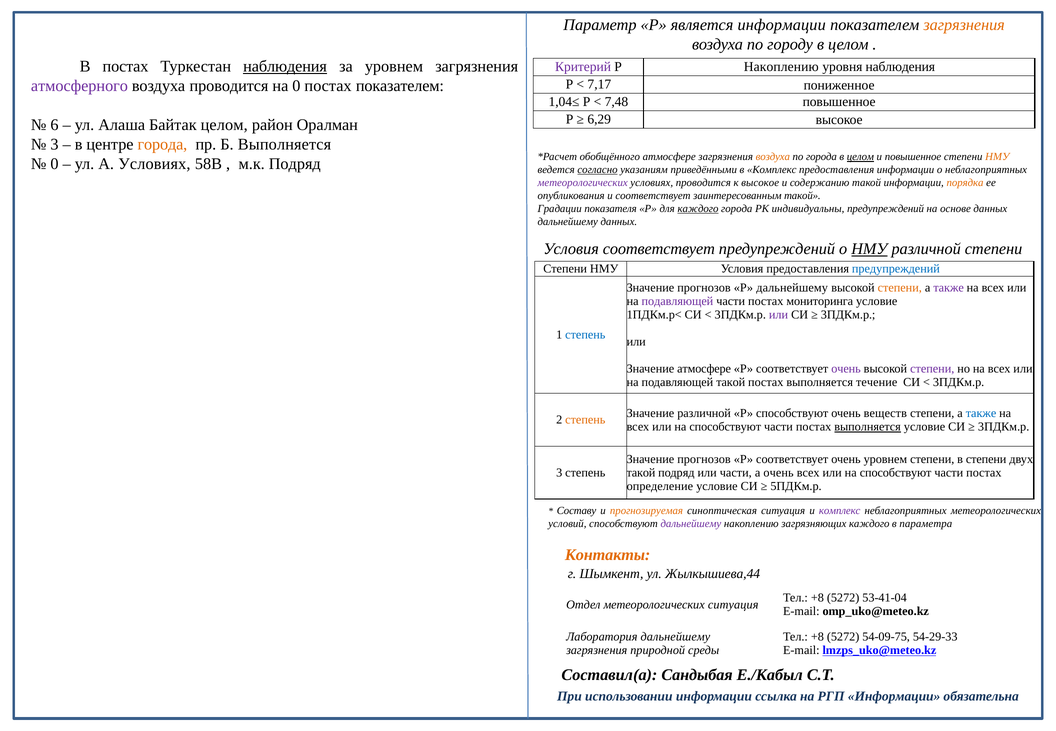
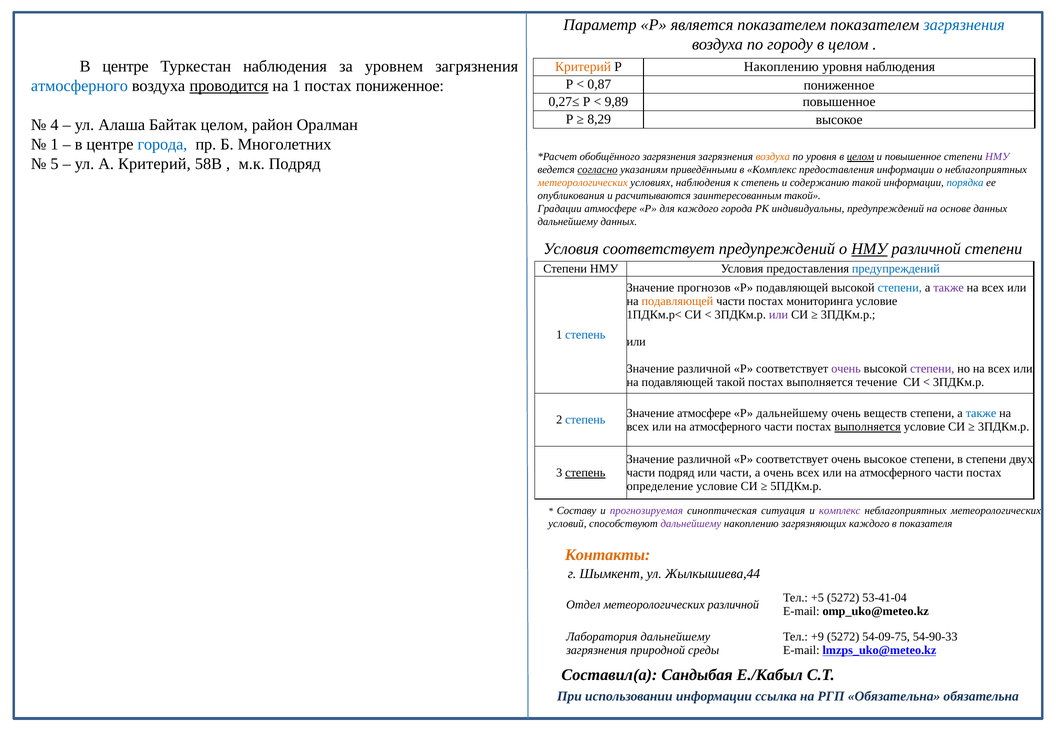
является информации: информации -> показателем (782, 25)
загрязнения colour: orange -> blue (964, 25)
постах: постах -> центре (126, 66)
наблюдения underline: present -> none (285, 66)
Критерий colour: purple -> orange (583, 67)
7,17: 7,17 -> 0,87 (599, 84)
атмосферного colour: purple -> blue (79, 86)
проводится underline: none -> present (229, 86)
на 0: 0 -> 1 (296, 86)
постах показателем: показателем -> пониженное (400, 86)
1,04≤: 1,04≤ -> 0,27≤ (564, 102)
7,48: 7,48 -> 9,89 (616, 102)
6,29: 6,29 -> 8,29 (599, 119)
6: 6 -> 4 (55, 125)
3: 3 -> 1 (55, 144)
города colour: orange -> blue (162, 144)
Б Выполняется: Выполняется -> Многолетних (285, 144)
обобщённого атмосфере: атмосфере -> загрязнения (669, 157)
по города: города -> уровня (821, 157)
НМУ colour: orange -> purple (997, 157)
0: 0 -> 5 (55, 164)
А Условиях: Условиях -> Критерий (154, 164)
метеорологических colour: purple -> orange (583, 183)
условиях проводится: проводится -> наблюдения (703, 183)
к высокое: высокое -> степень (760, 183)
порядка colour: orange -> blue (965, 183)
и соответствует: соответствует -> расчитываются (653, 196)
Градации показателя: показателя -> атмосфере (611, 209)
каждого underline: present -> none (698, 209)
Р дальнейшему: дальнейшему -> подавляющей (792, 288)
степени colour: orange -> blue (900, 288)
подавляющей colour: purple -> orange (677, 301)
атмосфере: атмосфере -> различной (704, 369)
Значение различной: различной -> атмосфере (704, 413)
Р способствуют: способствуют -> дальнейшему (792, 413)
степень colour: orange -> blue (585, 420)
способствуют: способствуют -> атмосферного (725, 427)
прогнозов: прогнозов -> различной (704, 459)
очень уровнем: уровнем -> высокое (885, 459)
степень underline: none -> present (585, 473)
такой: такой -> части (641, 473)
способствуют: способствуют -> атмосферного (896, 473)
прогнозируемая colour: orange -> purple (646, 511)
параметра: параметра -> показателя (926, 524)
+8: +8 -> +5 (817, 598)
метеорологических ситуация: ситуация -> различной (733, 605)
+8: +8 -> +9 (817, 637)
54-29-33: 54-29-33 -> 54-90-33 (935, 637)
РГП Информации: Информации -> Обязательна (894, 696)
